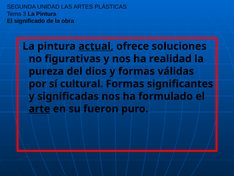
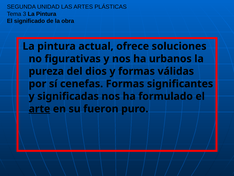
actual underline: present -> none (96, 46)
realidad: realidad -> urbanos (170, 59)
cultural: cultural -> cenefas (82, 84)
